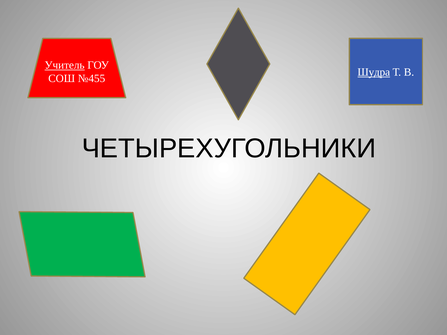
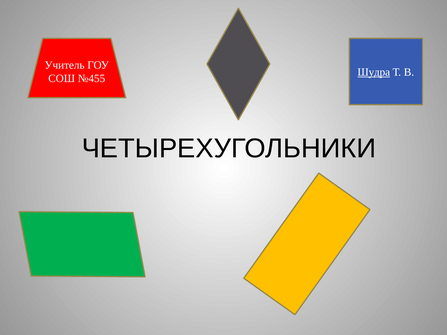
Учитель underline: present -> none (65, 65)
